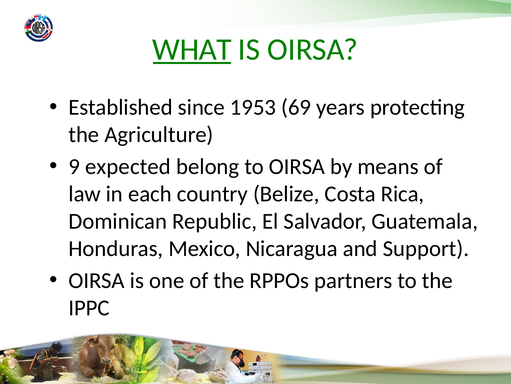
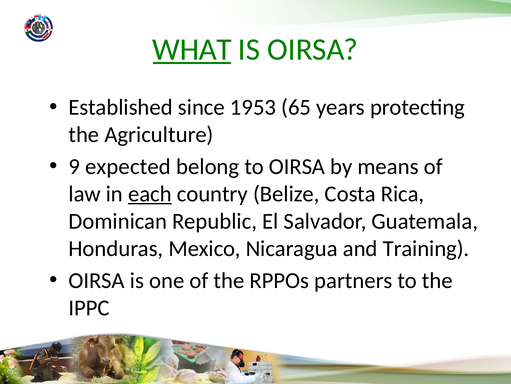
69: 69 -> 65 (296, 107)
each underline: none -> present (150, 194)
Support: Support -> Training (426, 248)
